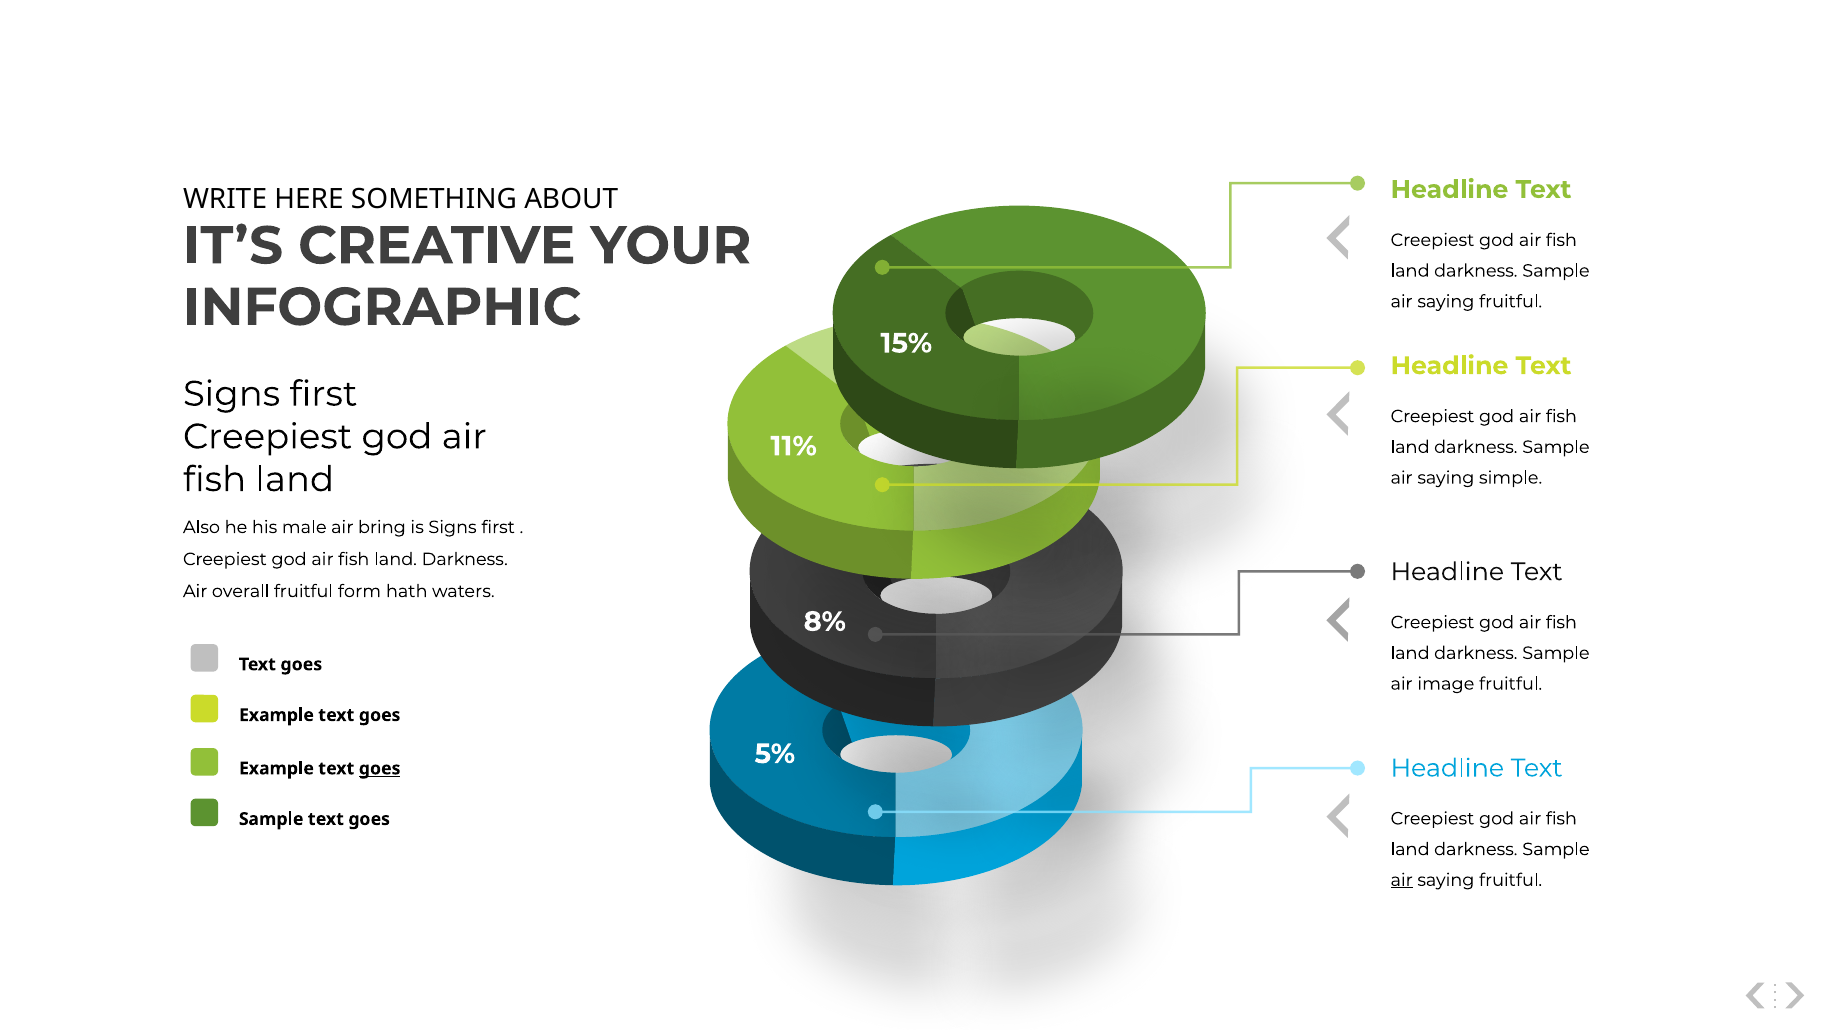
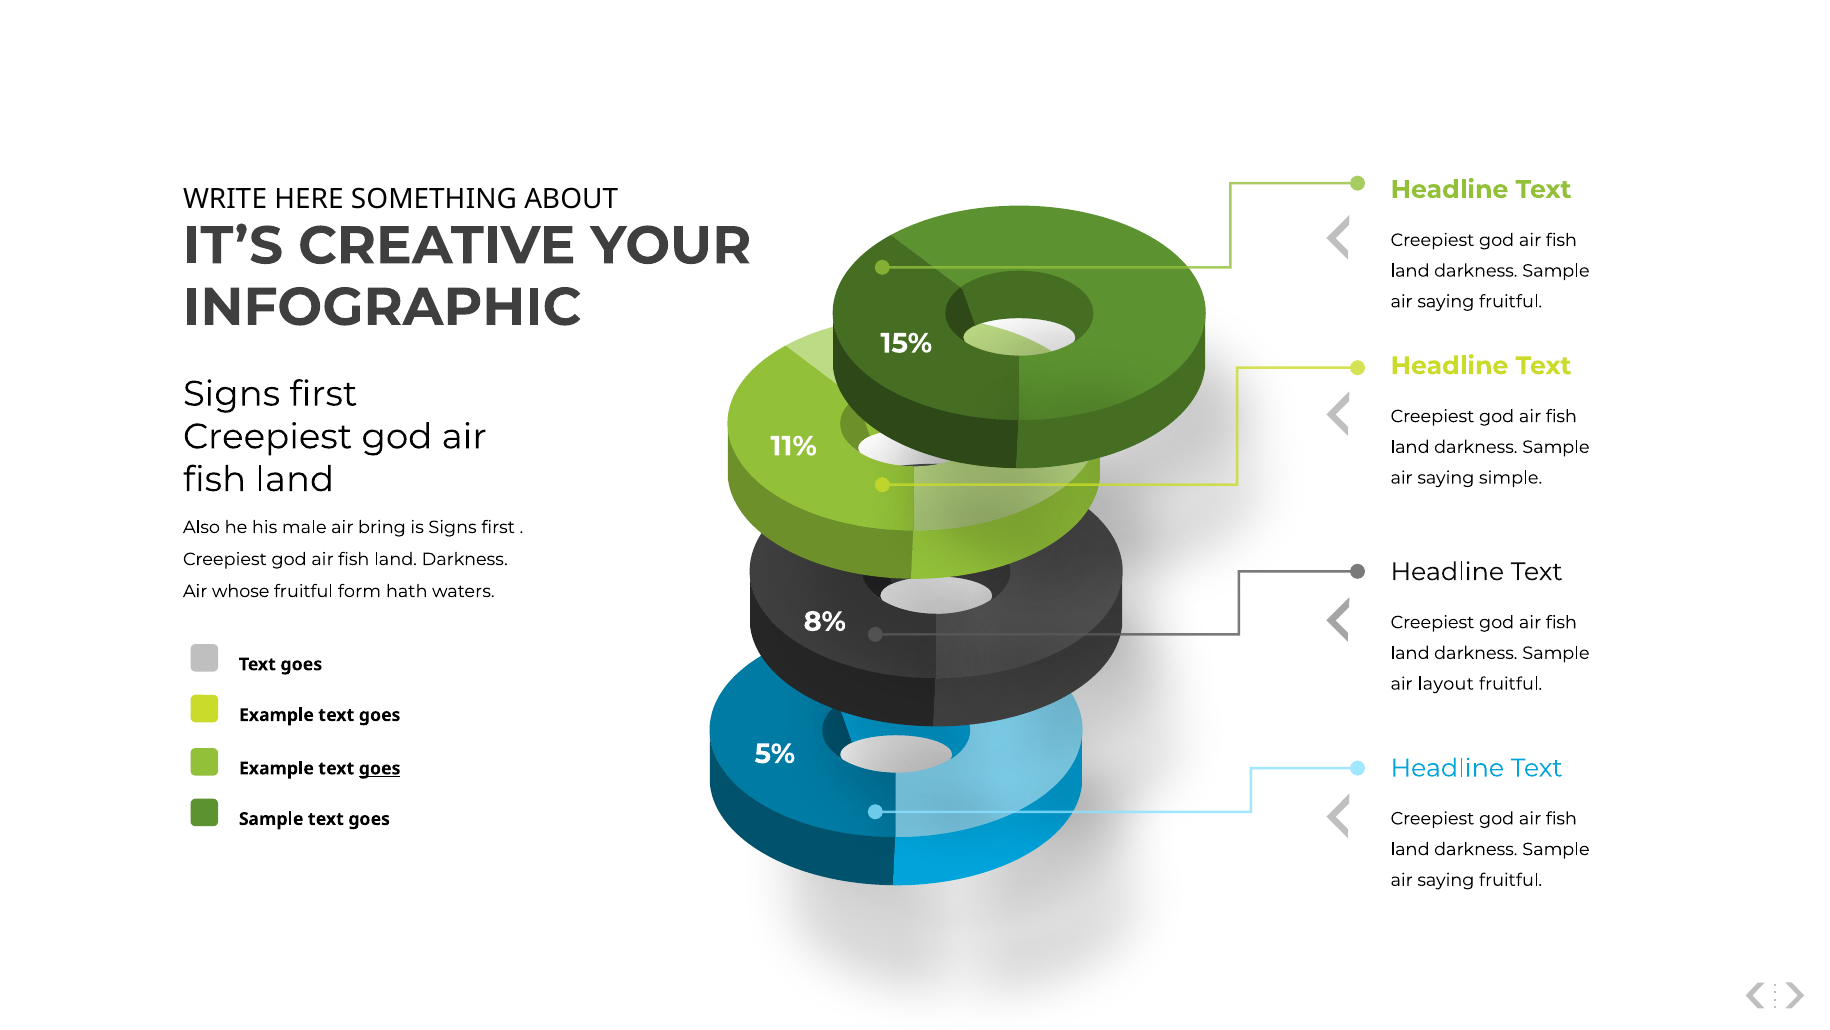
overall: overall -> whose (241, 591)
image: image -> layout (1446, 683)
air underline: present -> none (1402, 880)
